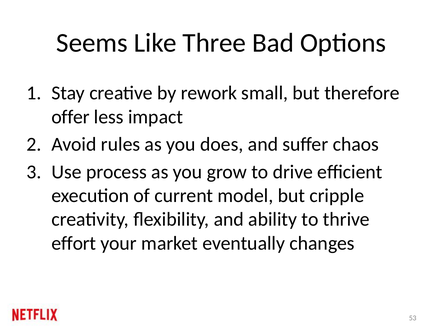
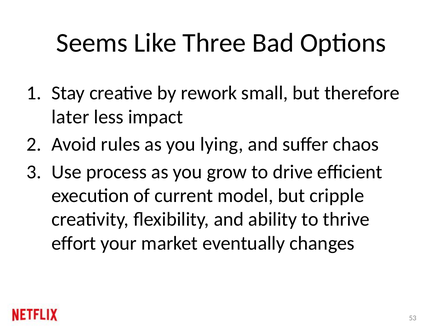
offer: offer -> later (70, 117)
does: does -> lying (222, 144)
